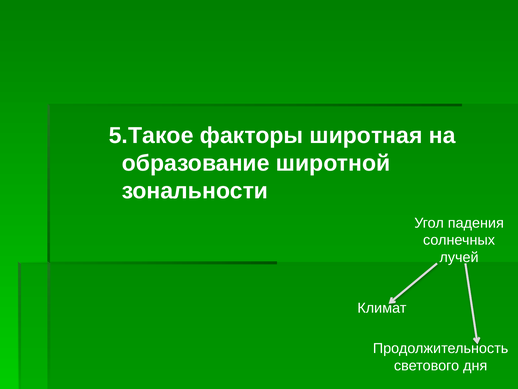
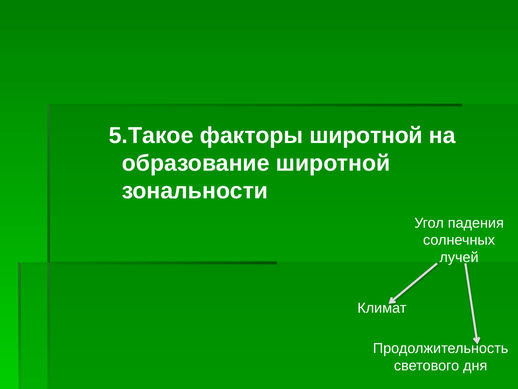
факторы широтная: широтная -> широтной (366, 135)
